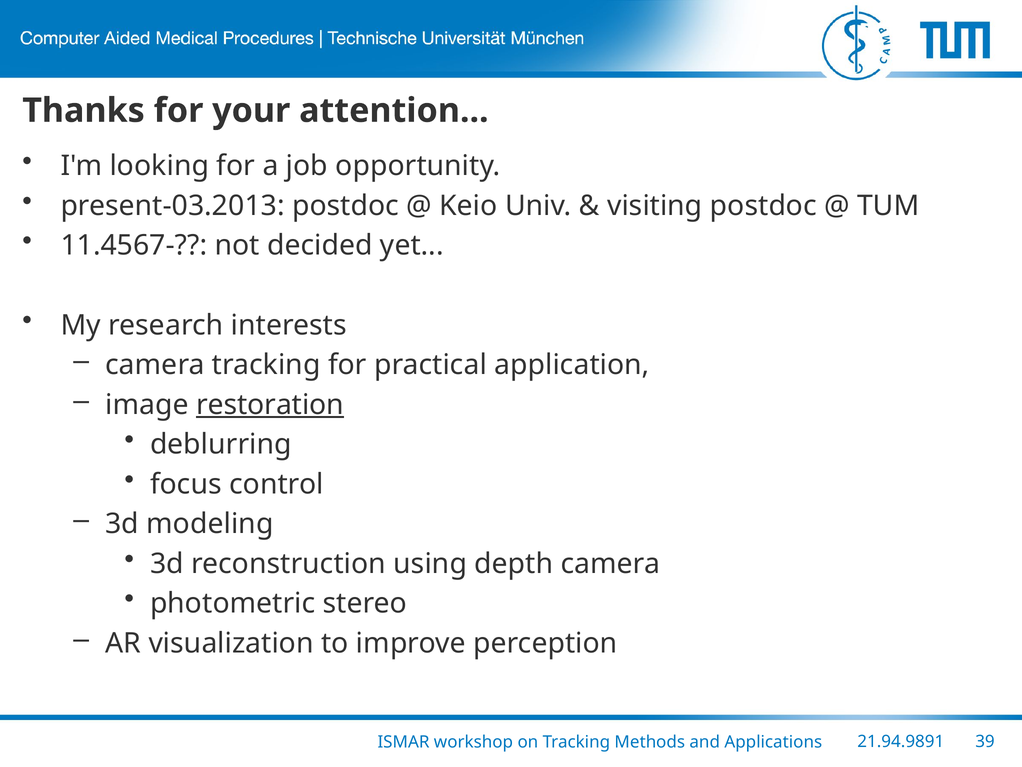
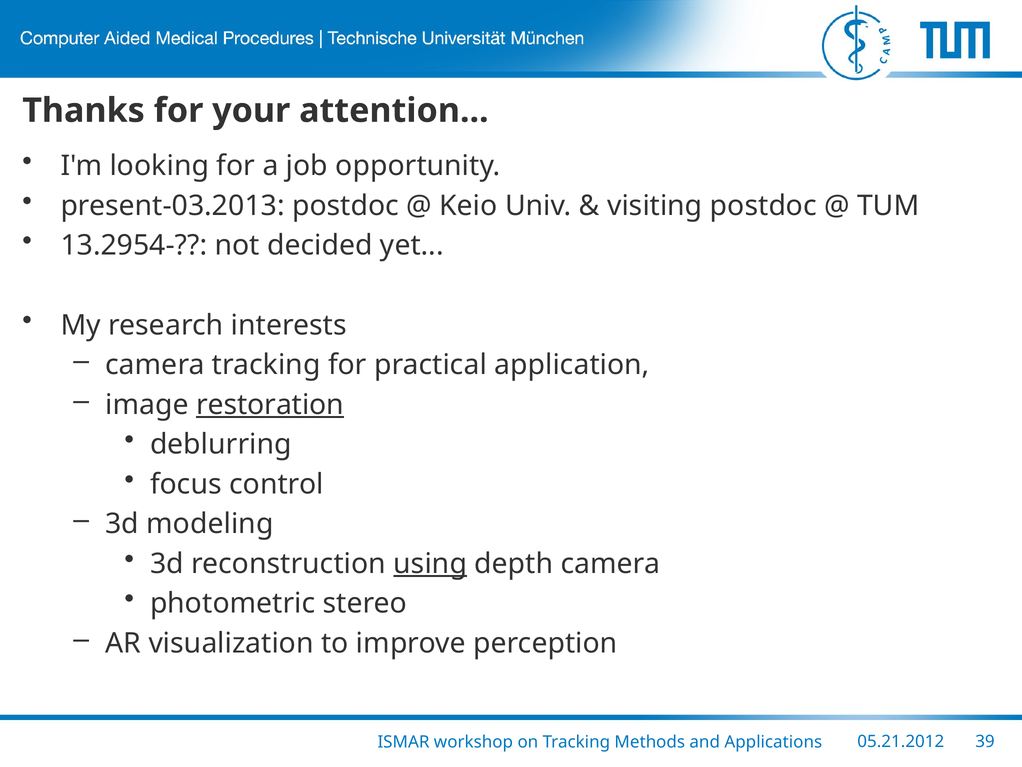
11.4567-: 11.4567- -> 13.2954- (134, 245)
using underline: none -> present (430, 563)
21.94.9891: 21.94.9891 -> 05.21.2012 (901, 741)
